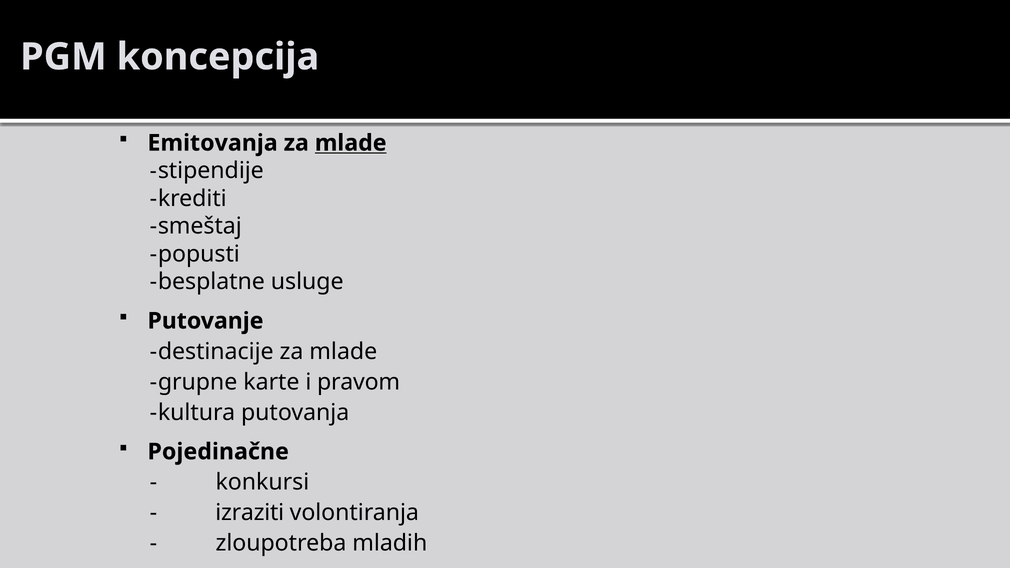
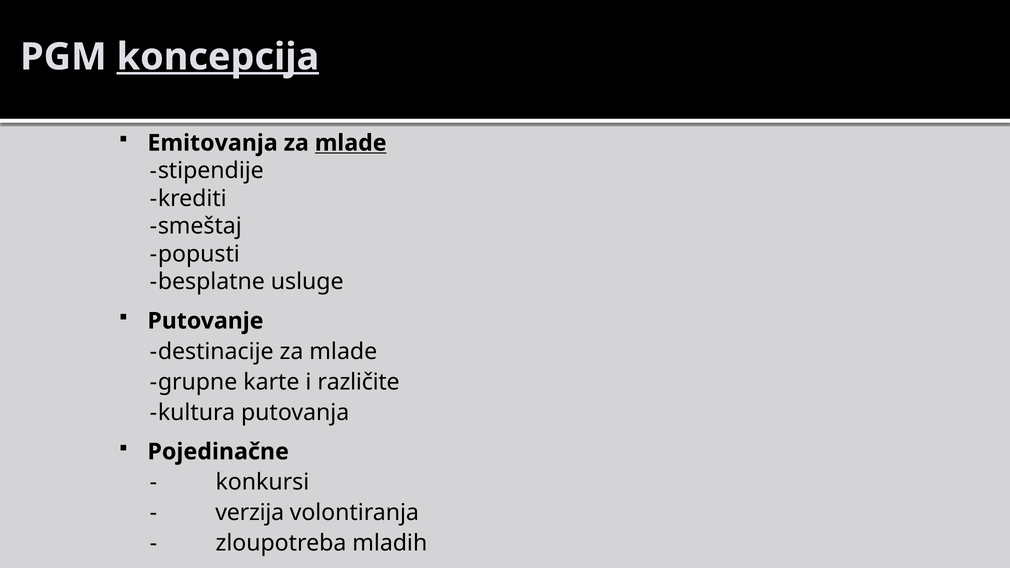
koncepcija underline: none -> present (218, 57)
pravom: pravom -> različite (359, 382)
izraziti: izraziti -> verzija (250, 513)
